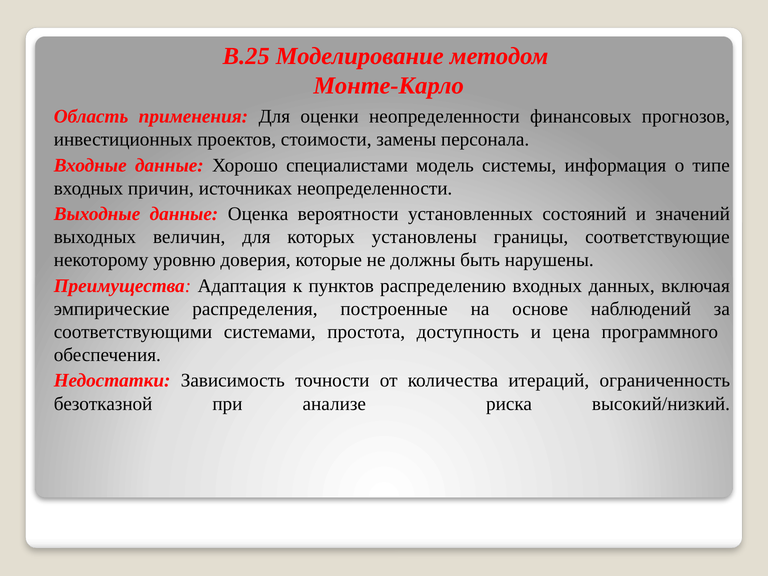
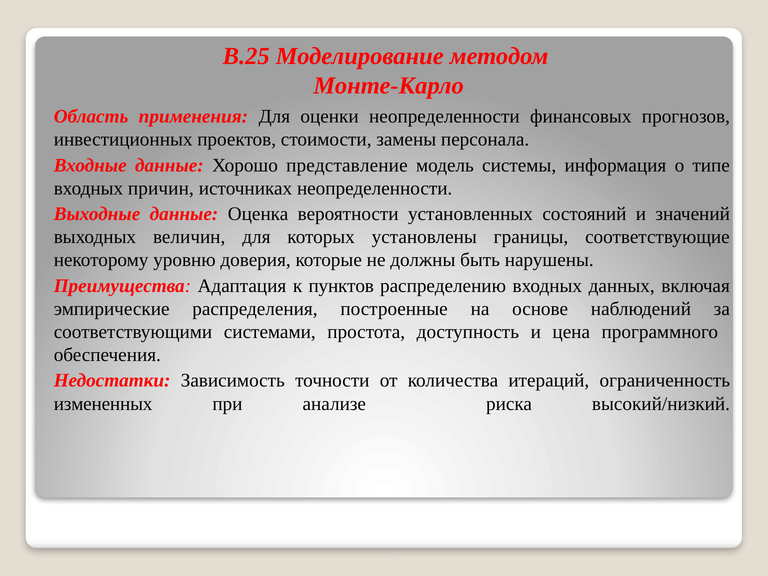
специалистами: специалистами -> представление (347, 165)
безотказной: безотказной -> измененных (103, 404)
